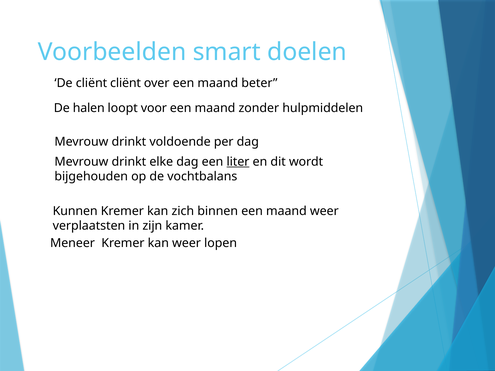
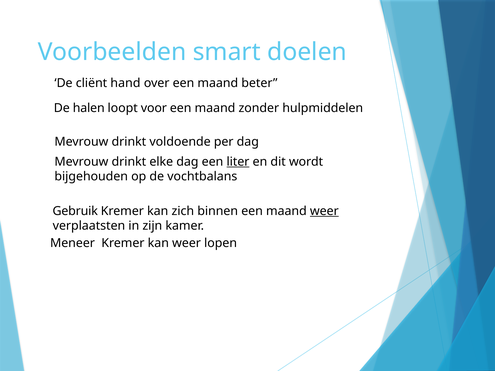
cliënt cliënt: cliënt -> hand (125, 83)
Kunnen: Kunnen -> Gebruik (75, 211)
weer underline: none -> present (324, 211)
